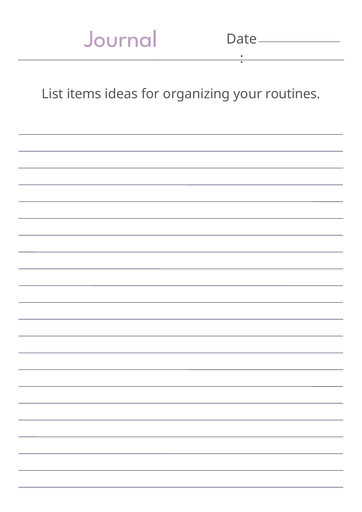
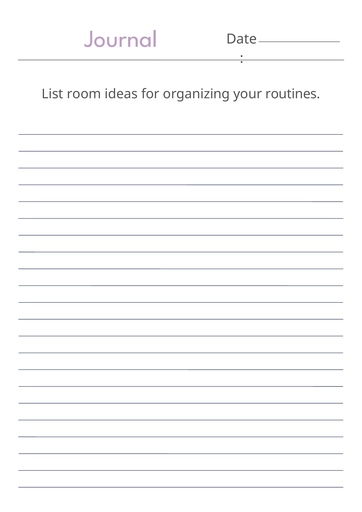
items: items -> room (84, 94)
